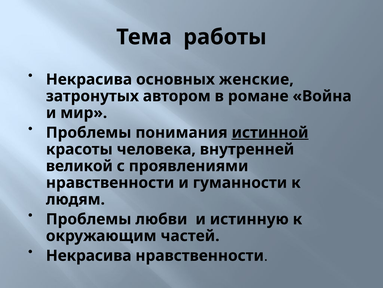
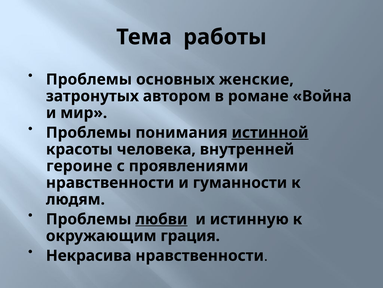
Некрасива: Некрасива -> Проблемы (89, 79)
великой: великой -> героине (79, 166)
любви underline: none -> present (161, 219)
частей: частей -> грация (190, 235)
